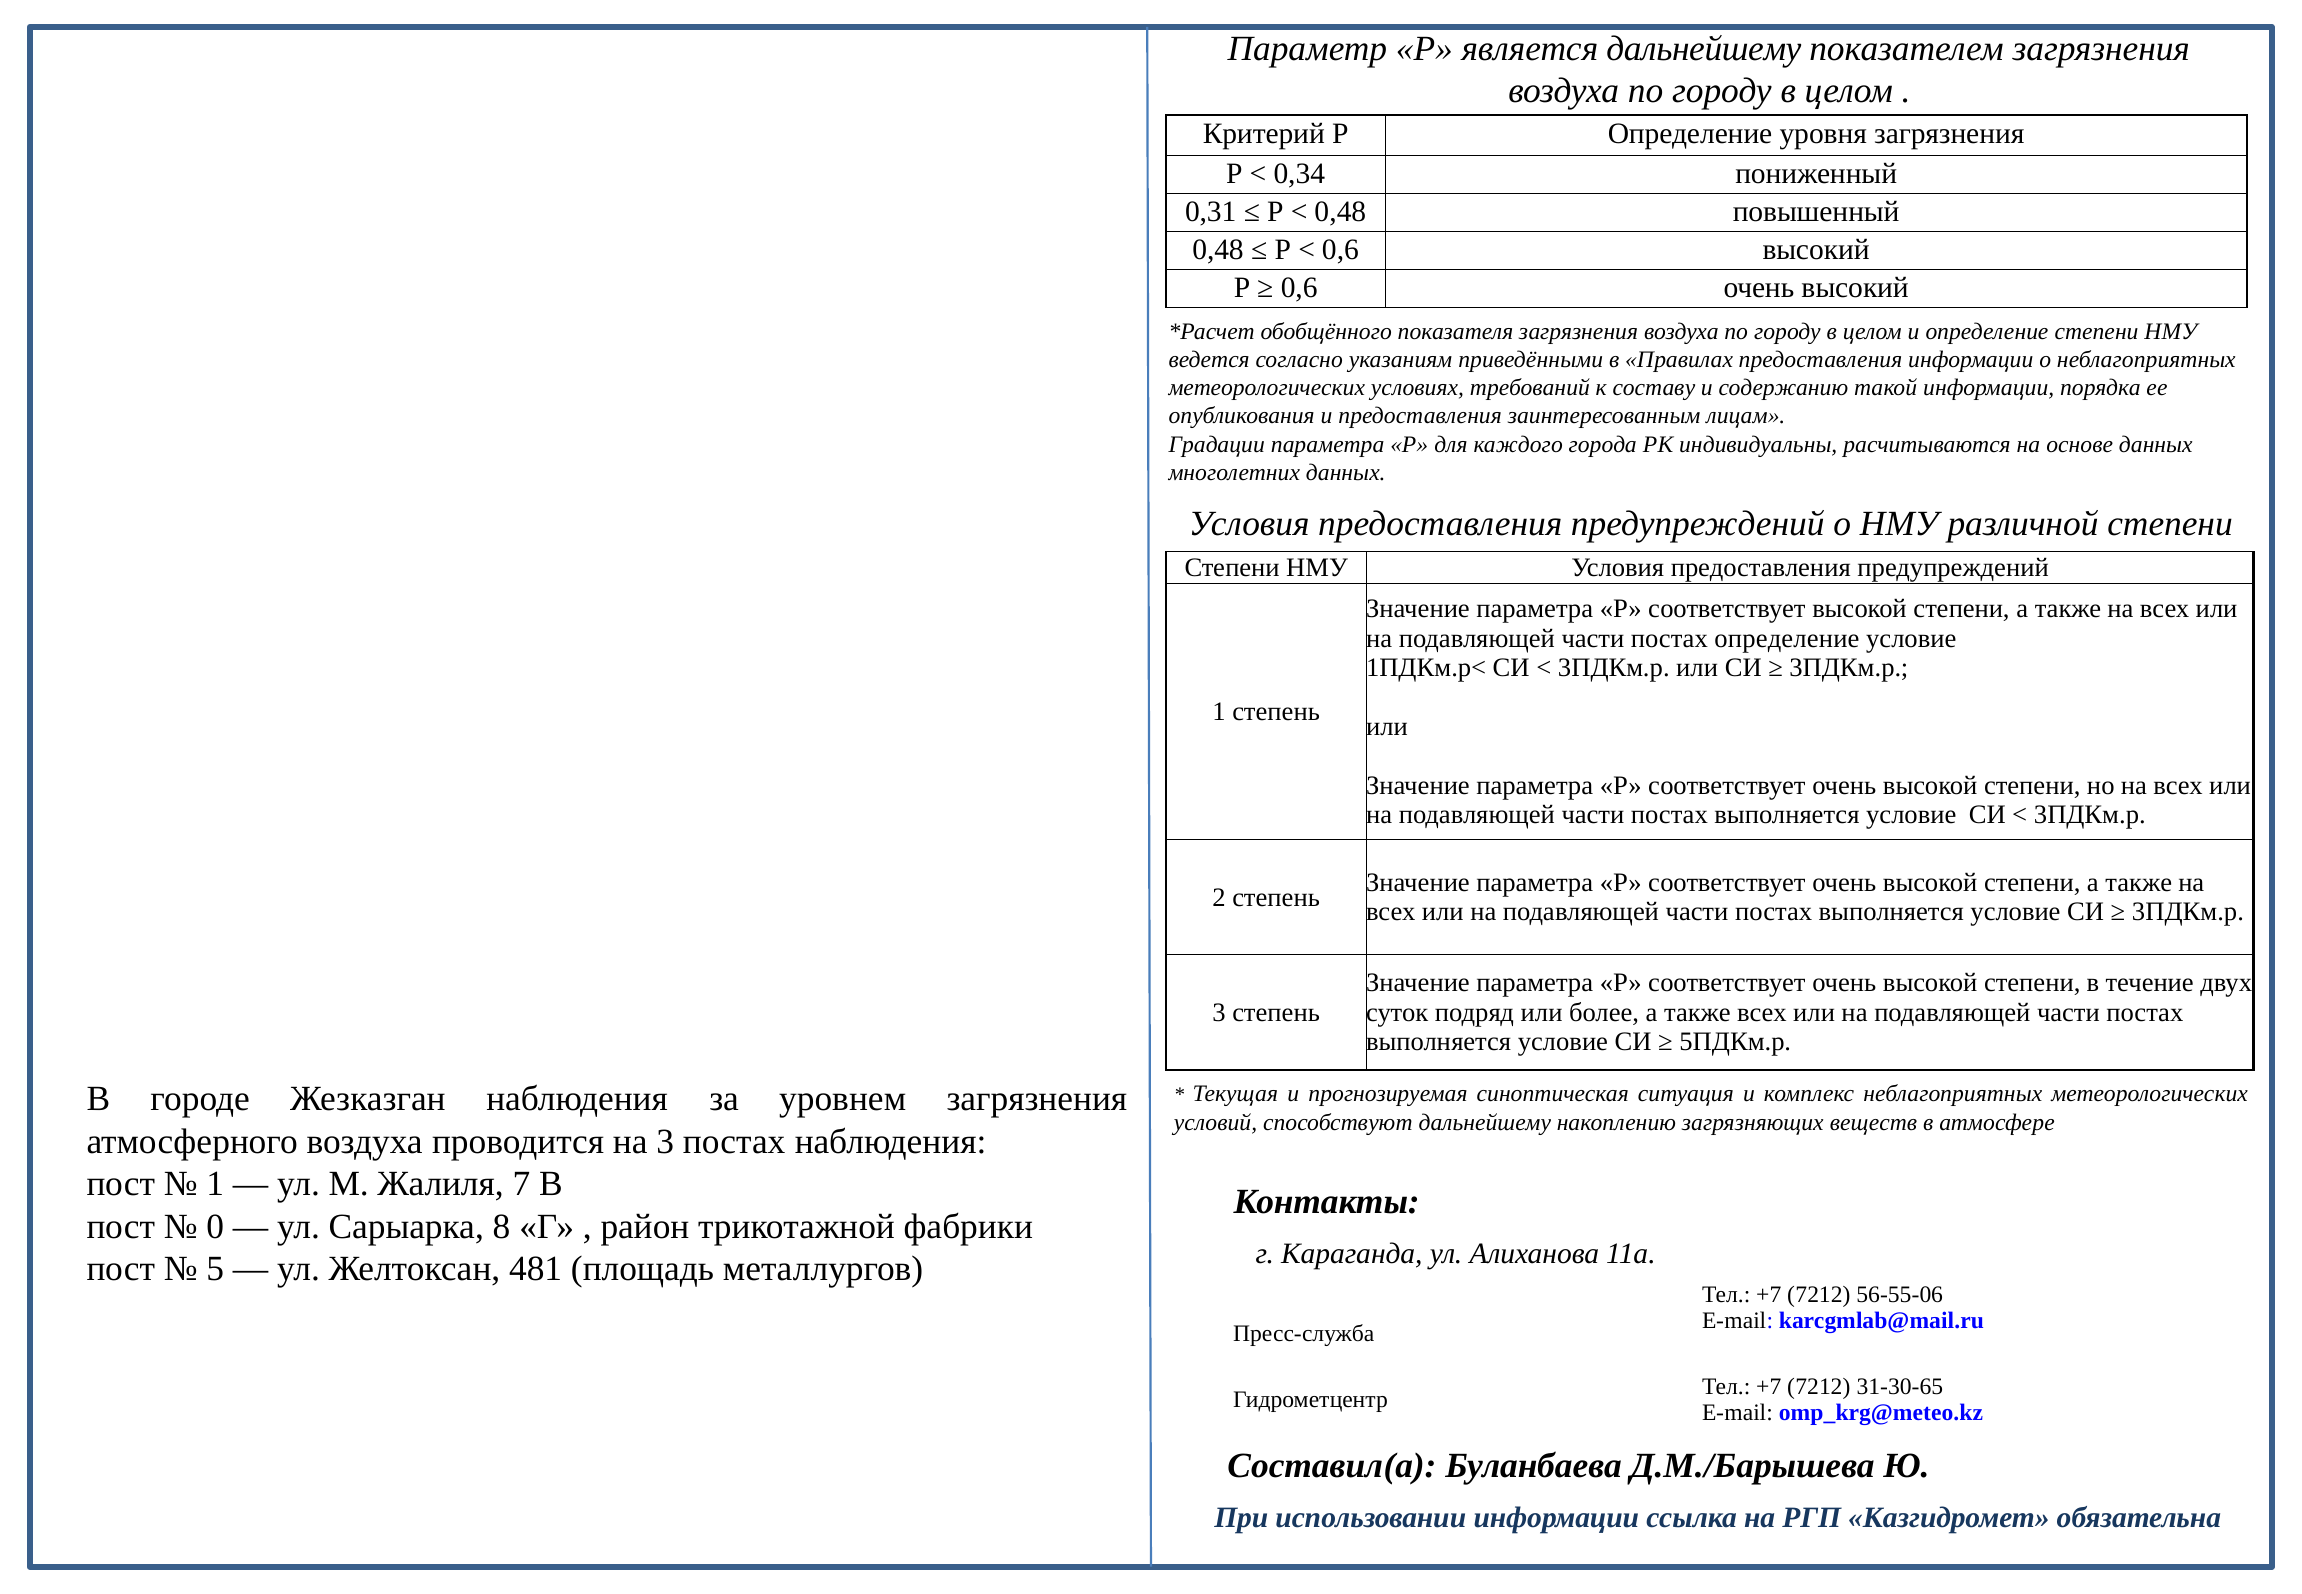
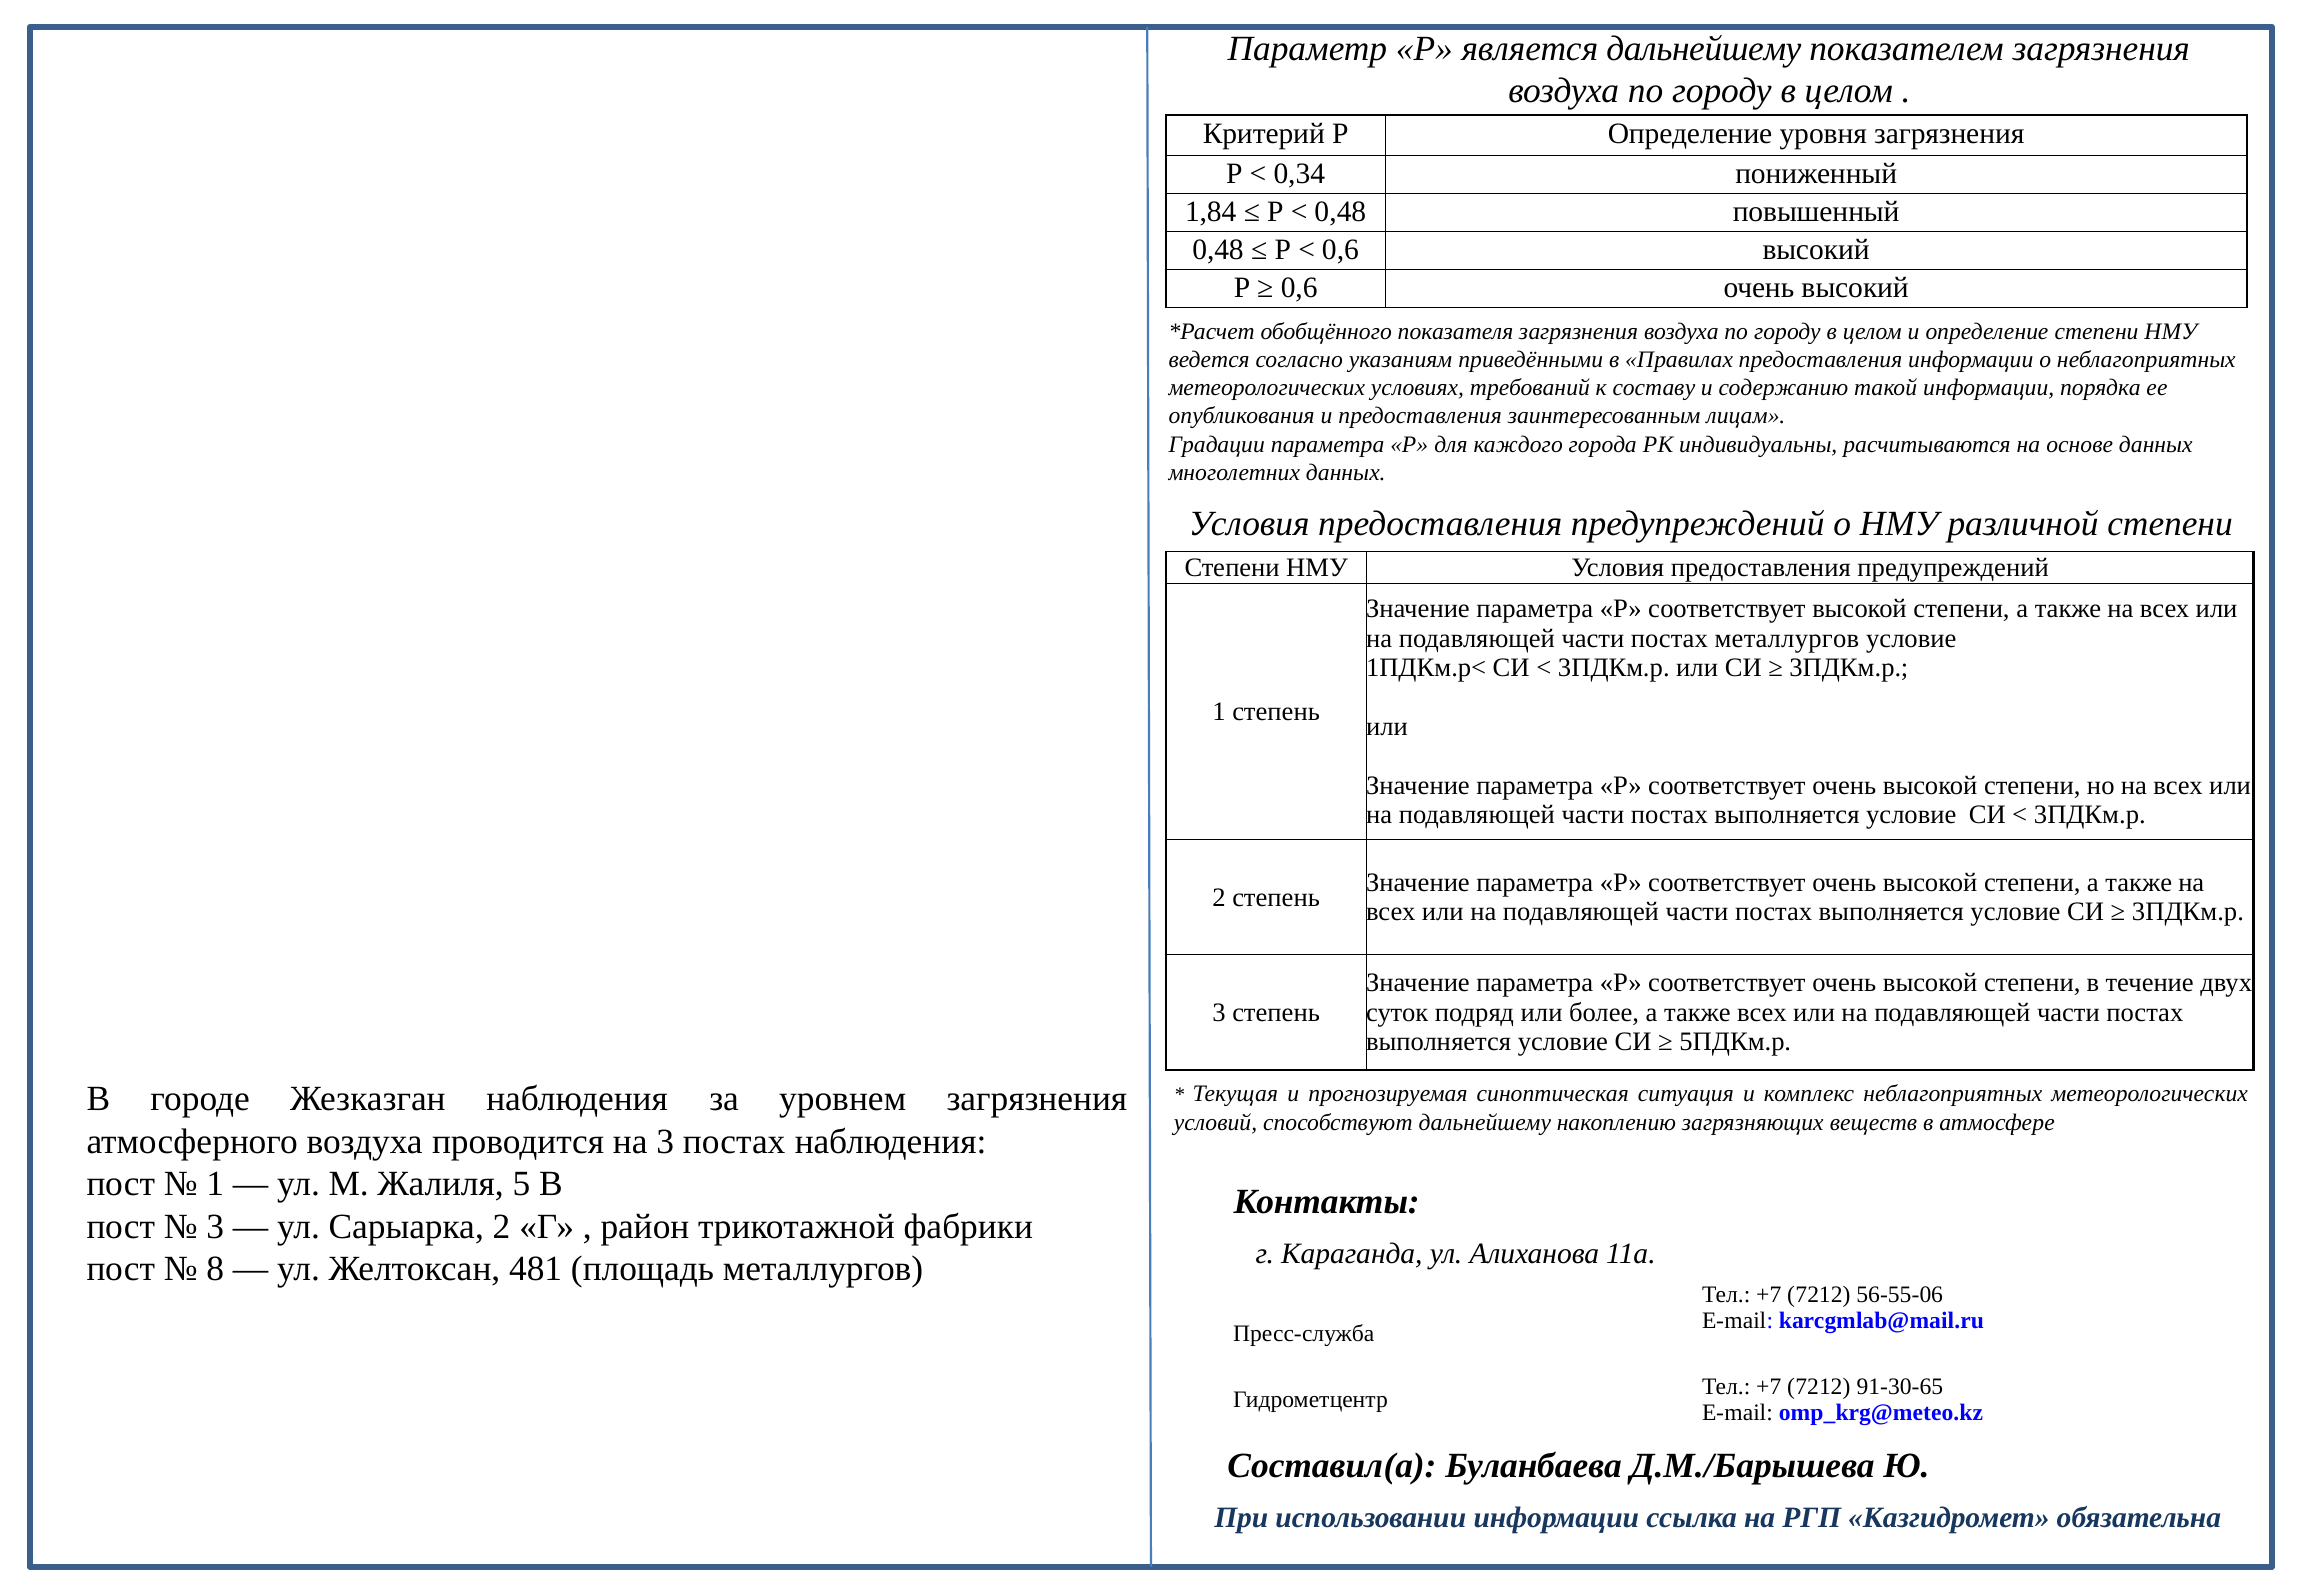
0,31: 0,31 -> 1,84 (1211, 212)
постах определение: определение -> металлургов (1787, 638)
7: 7 -> 5 (521, 1184)
0: 0 -> 3 (215, 1226)
Сарыарка 8: 8 -> 2 (502, 1226)
5: 5 -> 8 (215, 1269)
31-30-65: 31-30-65 -> 91-30-65 (1900, 1386)
